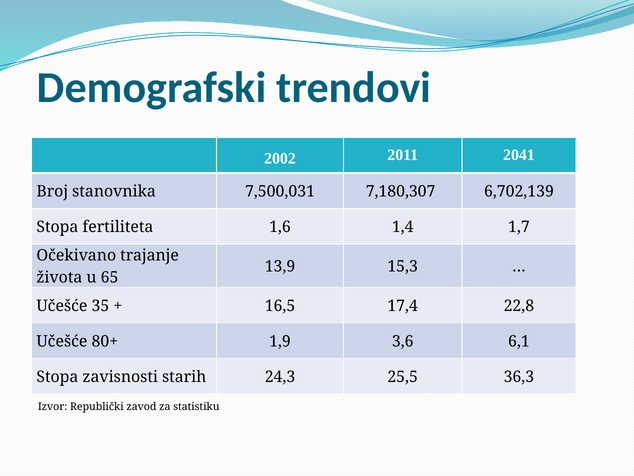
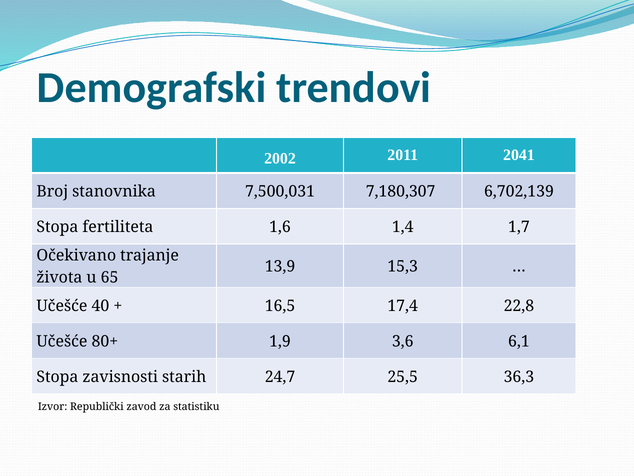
35: 35 -> 40 (100, 306)
24,3: 24,3 -> 24,7 (280, 376)
